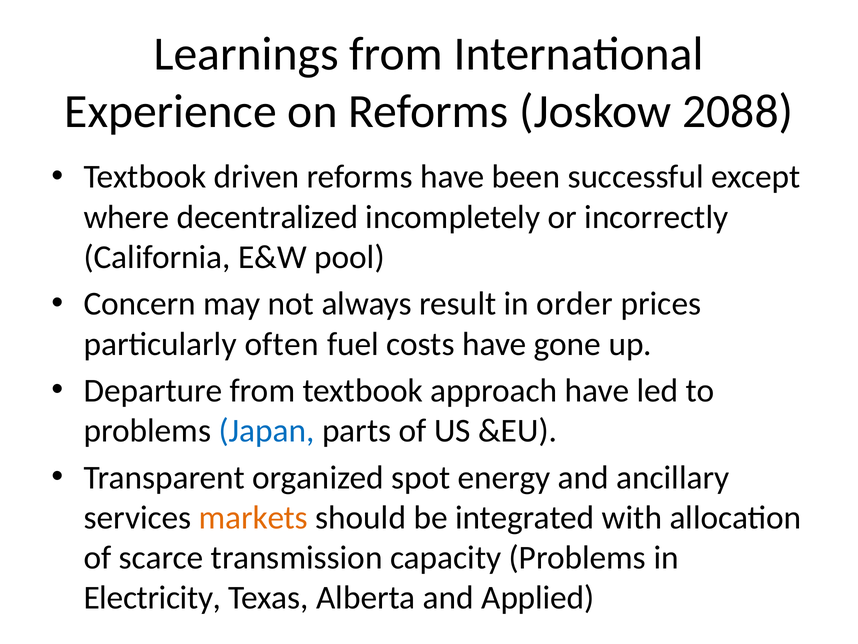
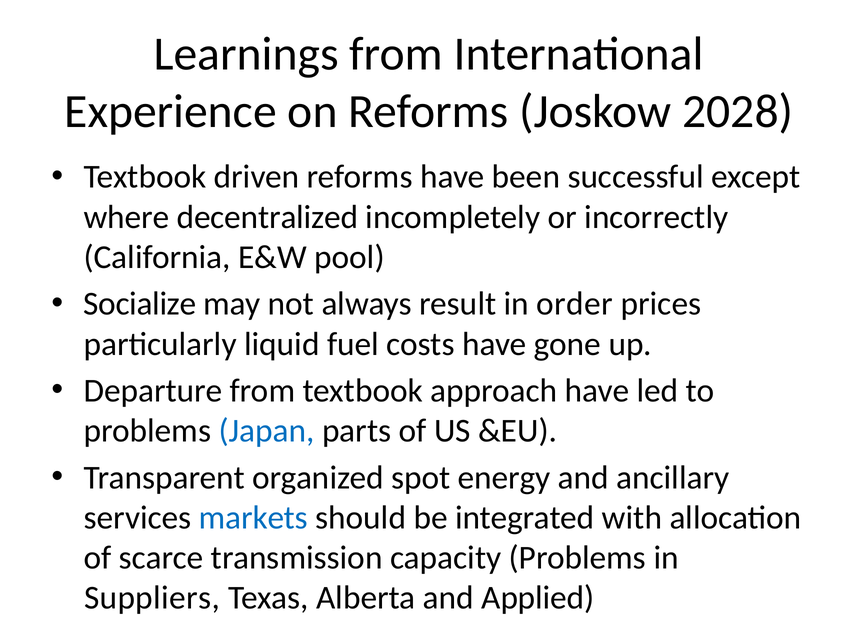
2088: 2088 -> 2028 (738, 111)
Concern: Concern -> Socialize (140, 304)
often: often -> liquid (282, 344)
markets colour: orange -> blue (253, 517)
Electricity: Electricity -> Suppliers (152, 597)
